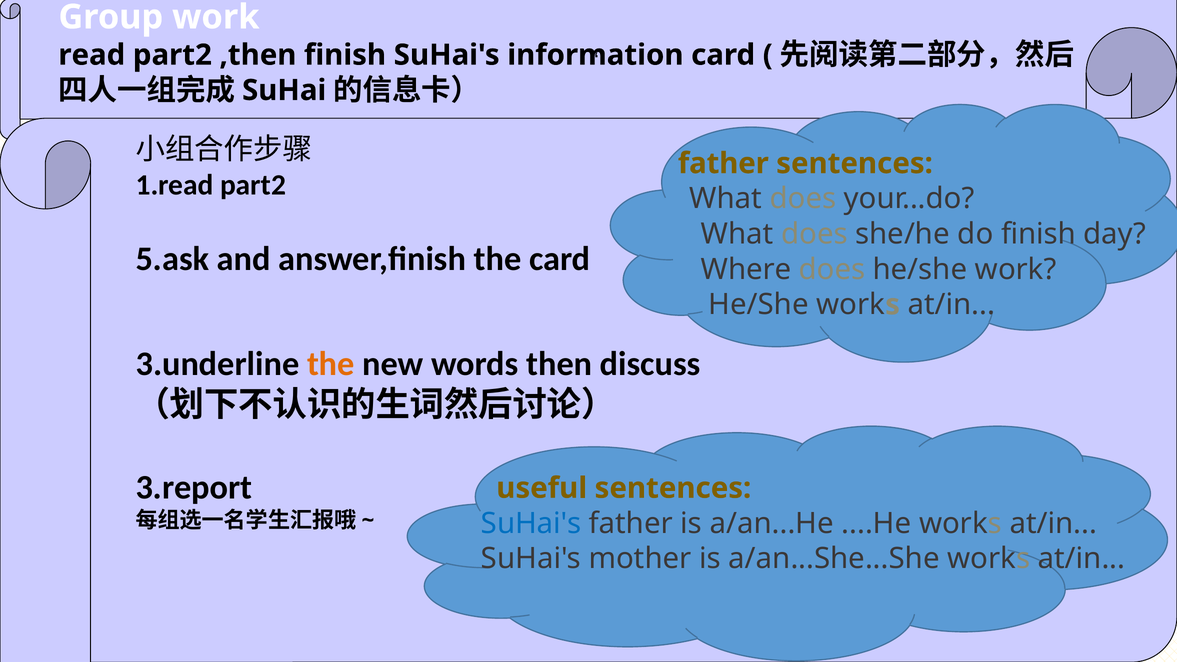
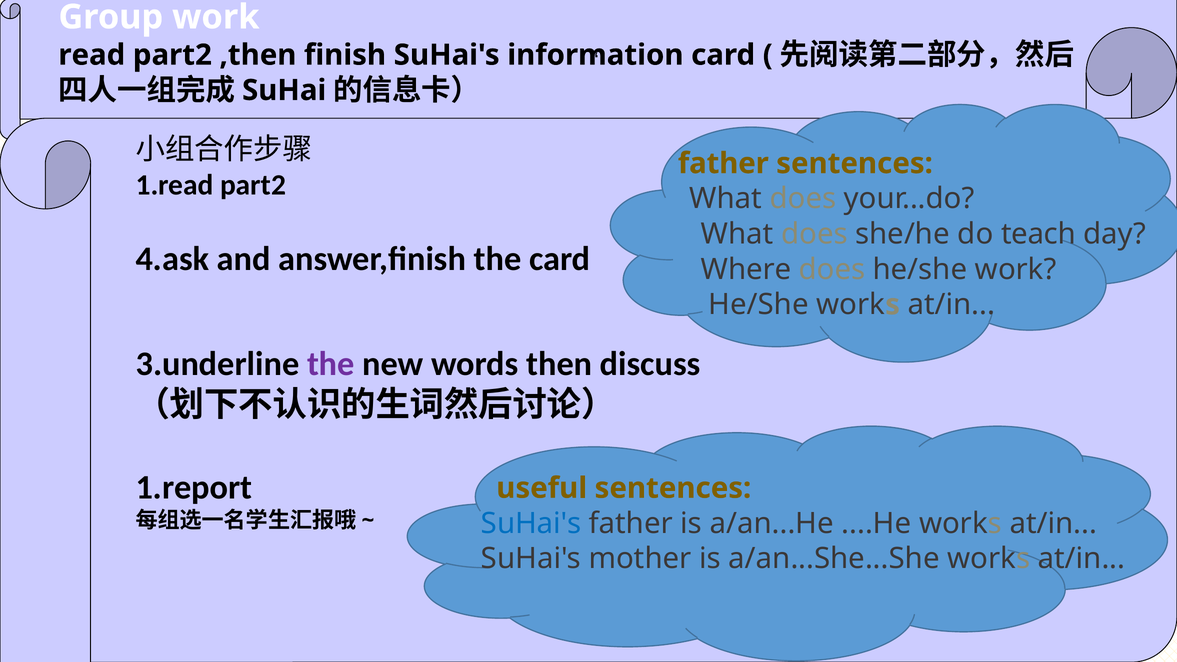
do finish: finish -> teach (1038, 234)
5.ask: 5.ask -> 4.ask (172, 259)
the colour: orange -> purple (331, 364)
3.report: 3.report -> 1.report (194, 487)
